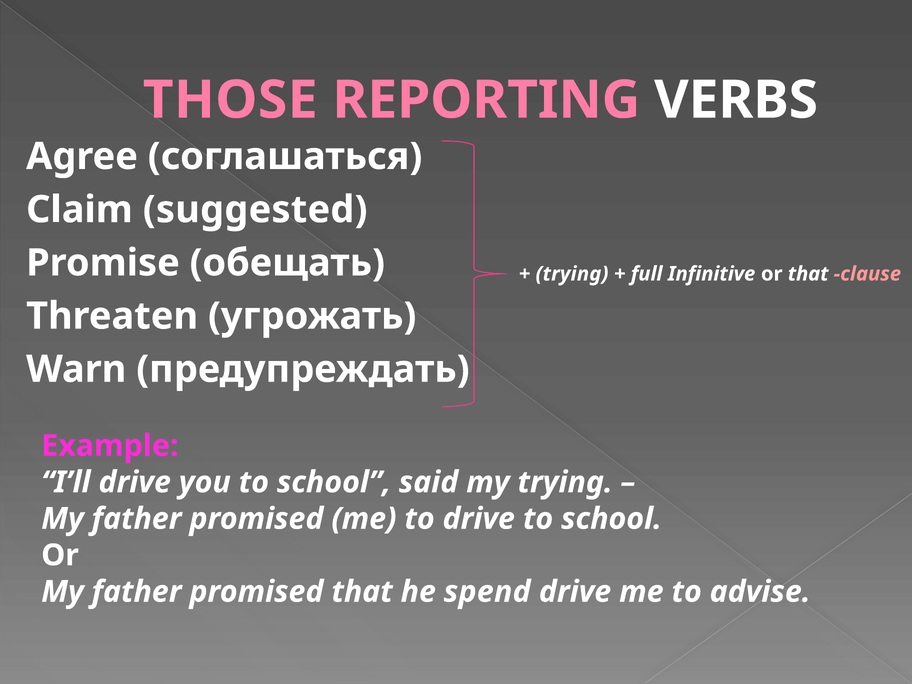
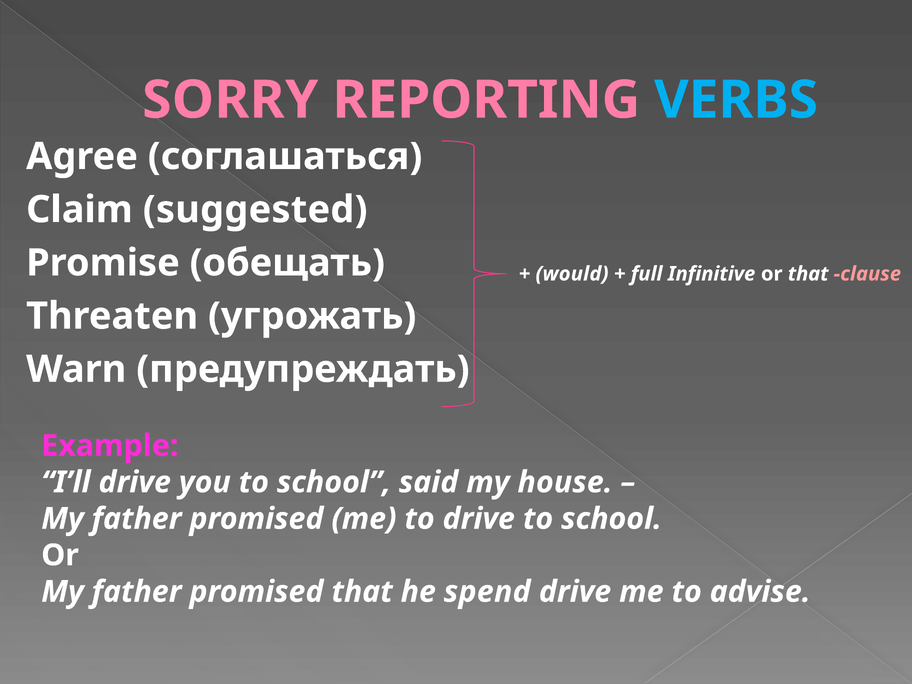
THOSE: THOSE -> SORRY (230, 100)
VERBS colour: white -> light blue (736, 100)
trying: trying -> would (572, 274)
my trying: trying -> house (565, 482)
